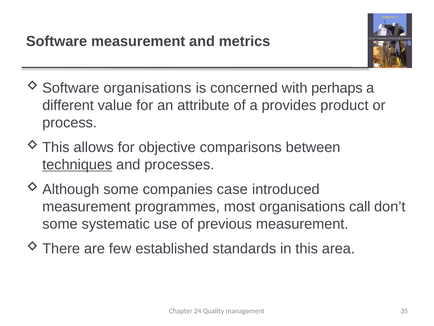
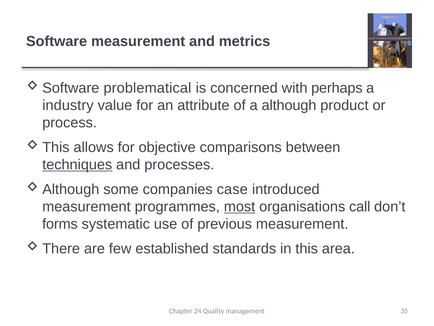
organisations: organisations -> problematical (147, 88)
different: different -> industry (68, 105)
provides: provides -> although (289, 105)
most underline: none -> present (240, 206)
some: some -> forms (60, 224)
